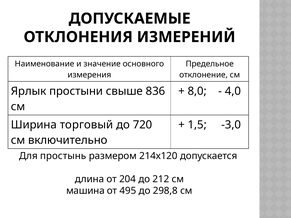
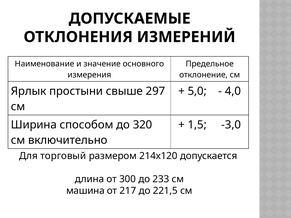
836: 836 -> 297 (155, 91)
8,0: 8,0 -> 5,0 (197, 91)
торговый: торговый -> способом (87, 125)
720: 720 -> 320 (143, 125)
простынь: простынь -> торговый (63, 156)
204: 204 -> 300 (128, 179)
212: 212 -> 233 (161, 179)
495: 495 -> 217 (128, 191)
298,8: 298,8 -> 221,5 (165, 191)
